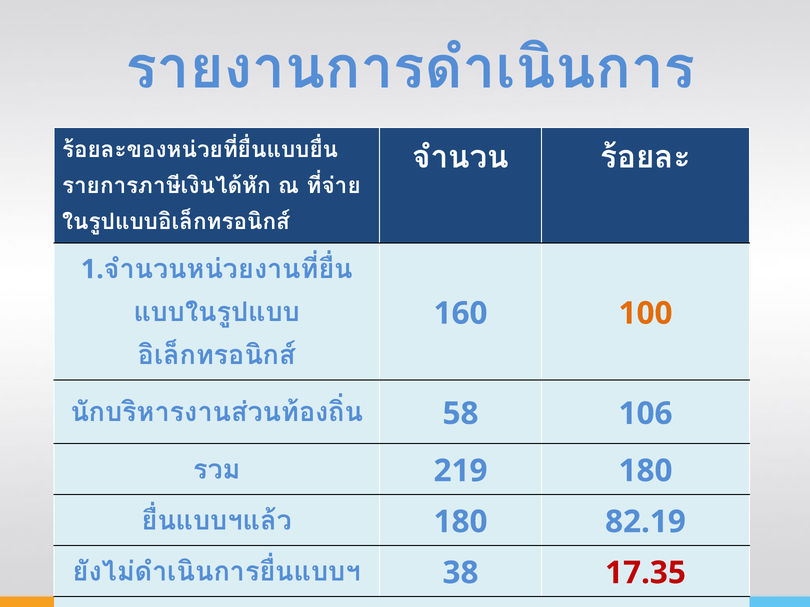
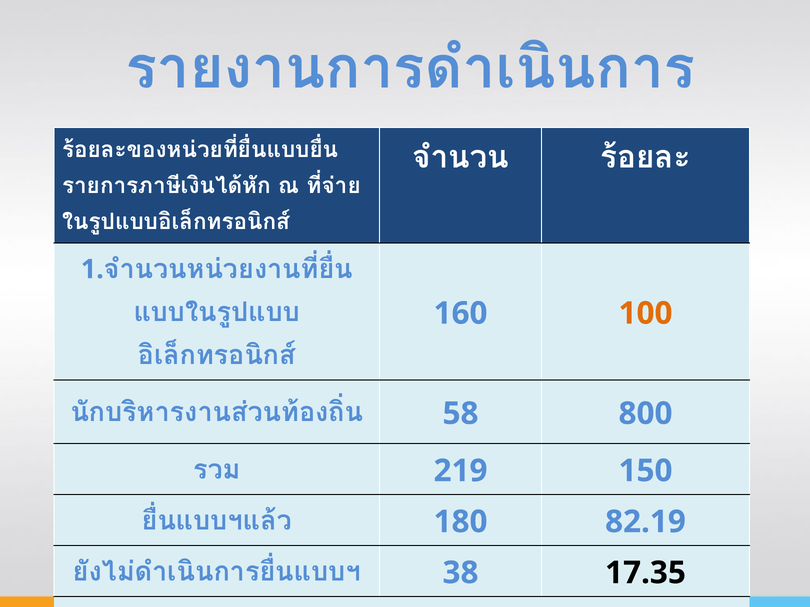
106: 106 -> 800 (646, 414)
219 180: 180 -> 150 (646, 471)
17.35 colour: red -> black (645, 573)
